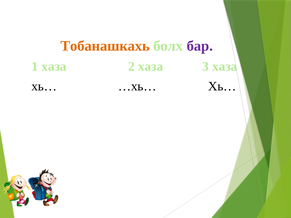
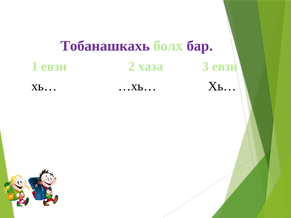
Тобанашкахь colour: orange -> purple (105, 46)
1 хаза: хаза -> евзи (54, 67)
3 хаза: хаза -> евзи (225, 67)
